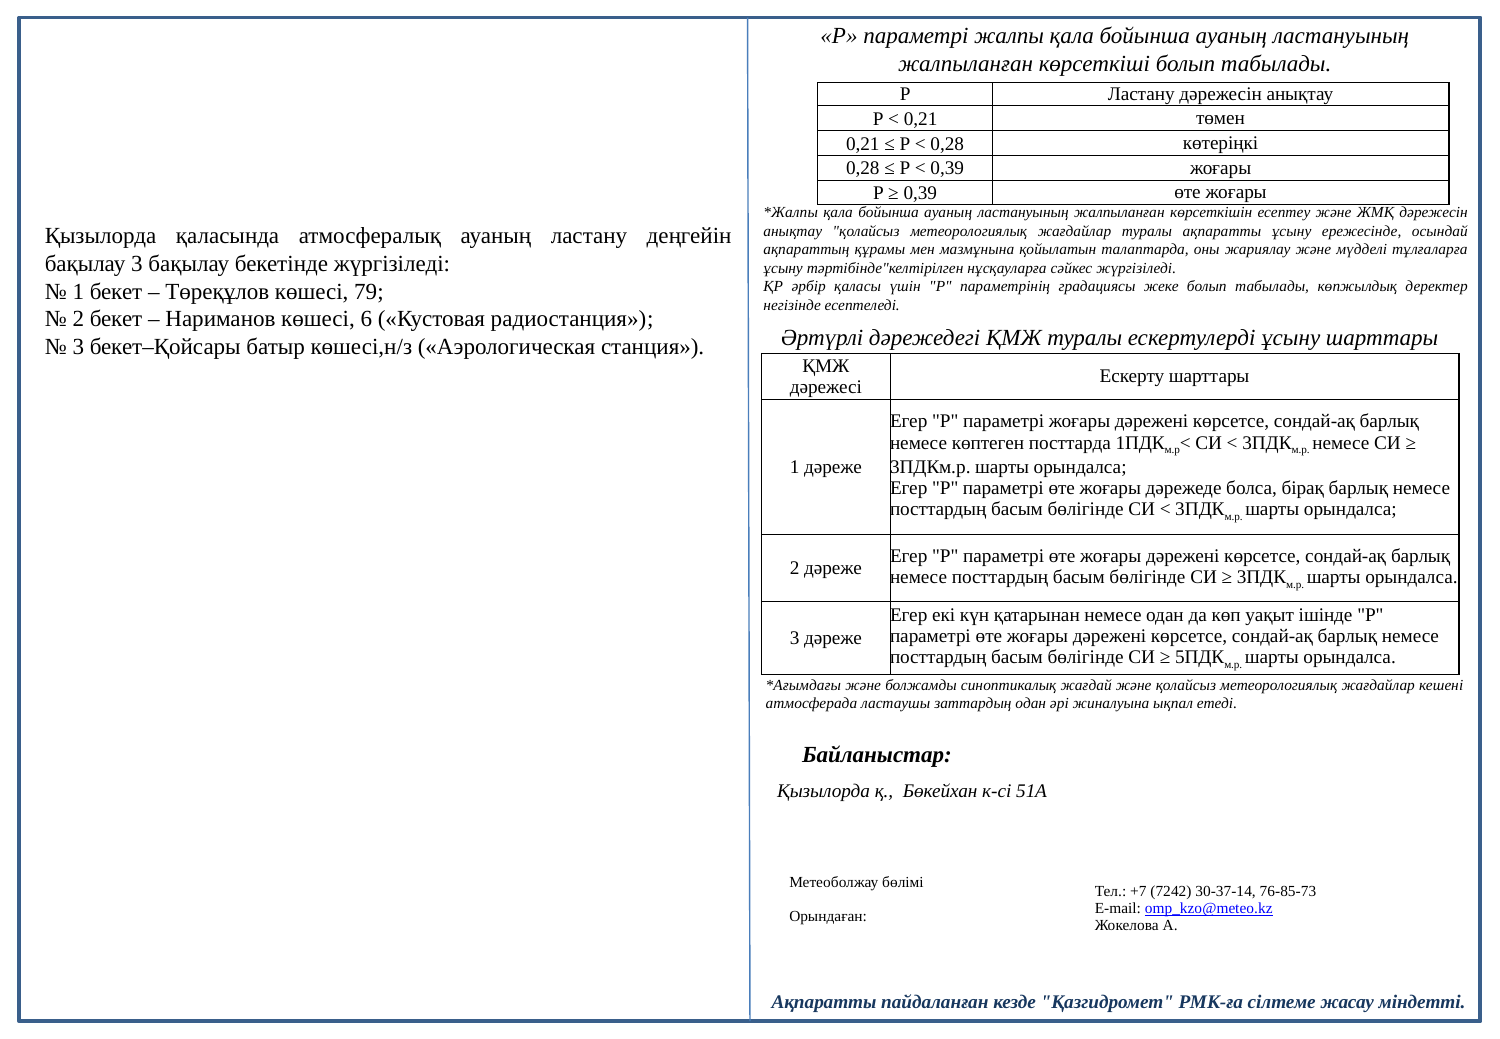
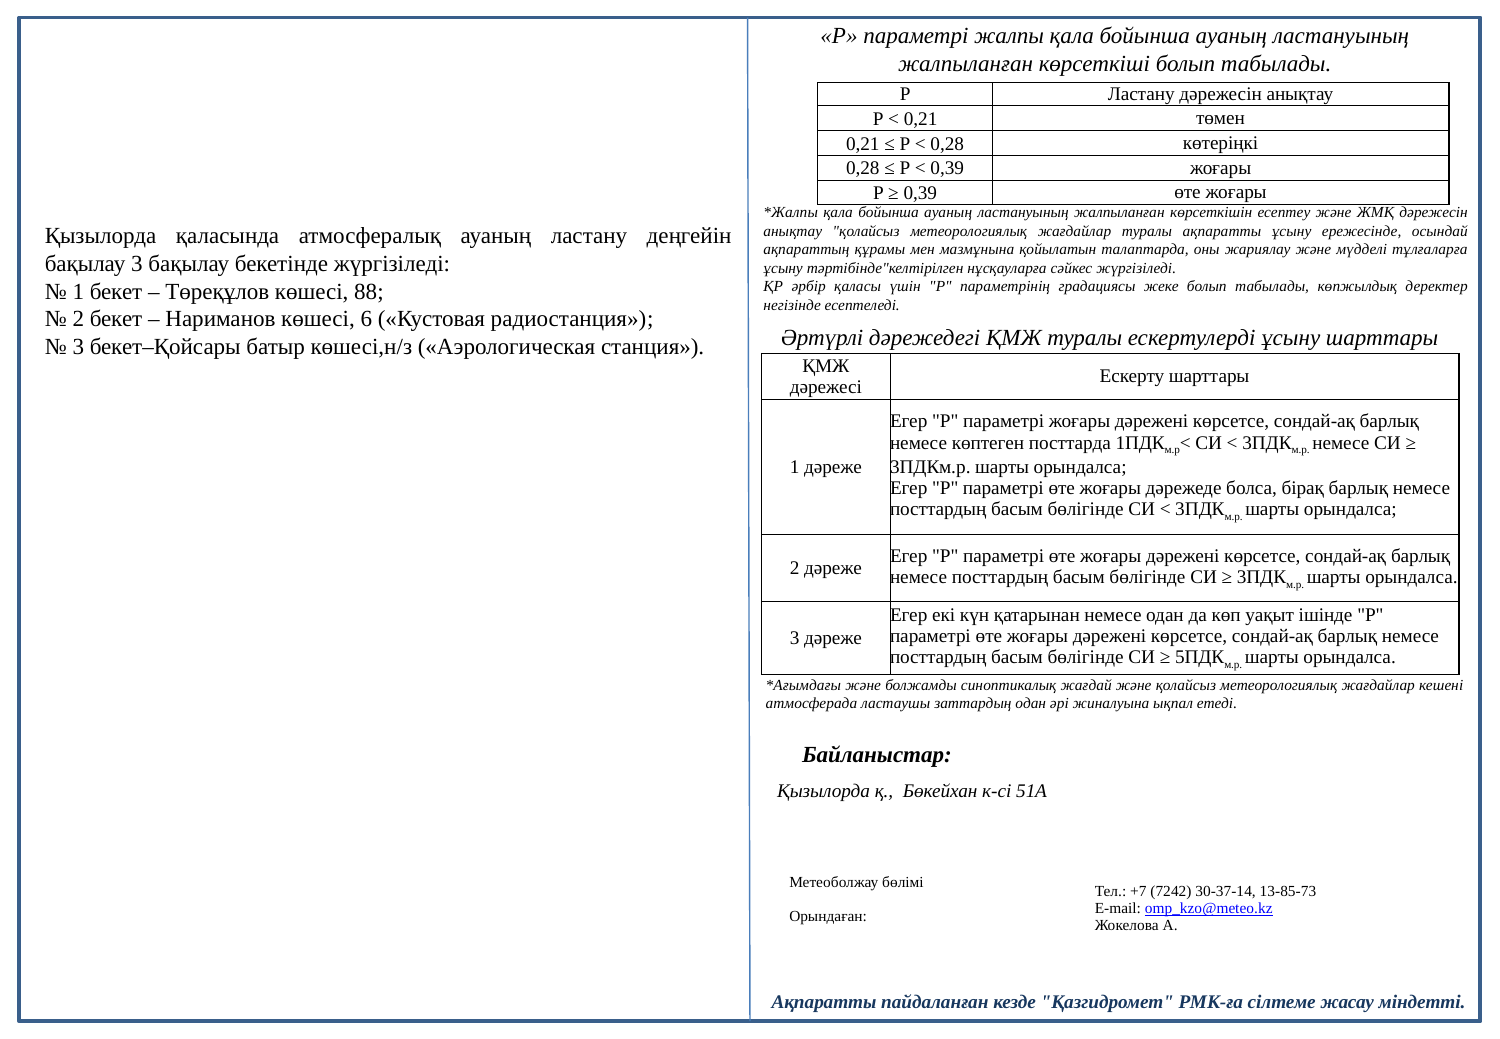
79: 79 -> 88 (369, 291)
76-85-73: 76-85-73 -> 13-85-73 (1288, 891)
